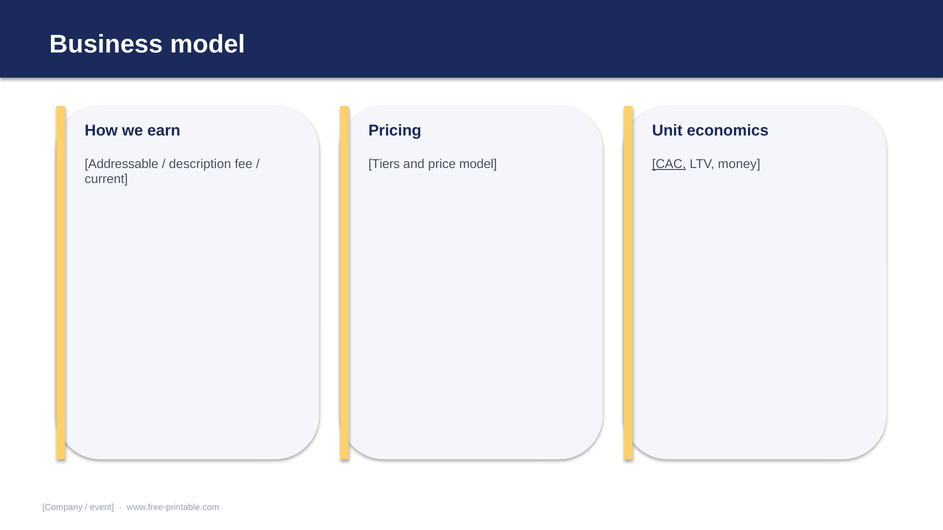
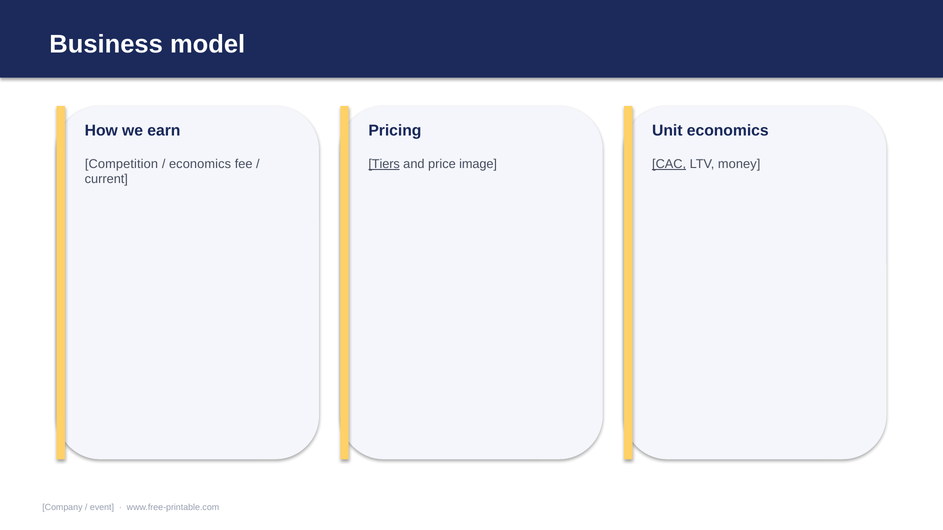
Addressable: Addressable -> Competition (121, 164)
description: description -> economics (200, 164)
Tiers underline: none -> present (384, 164)
price model: model -> image (478, 164)
